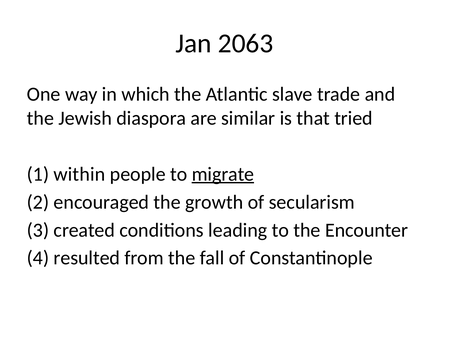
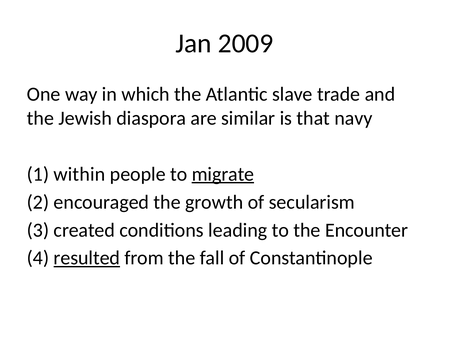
2063: 2063 -> 2009 (246, 43)
tried: tried -> navy (353, 118)
resulted underline: none -> present (87, 258)
